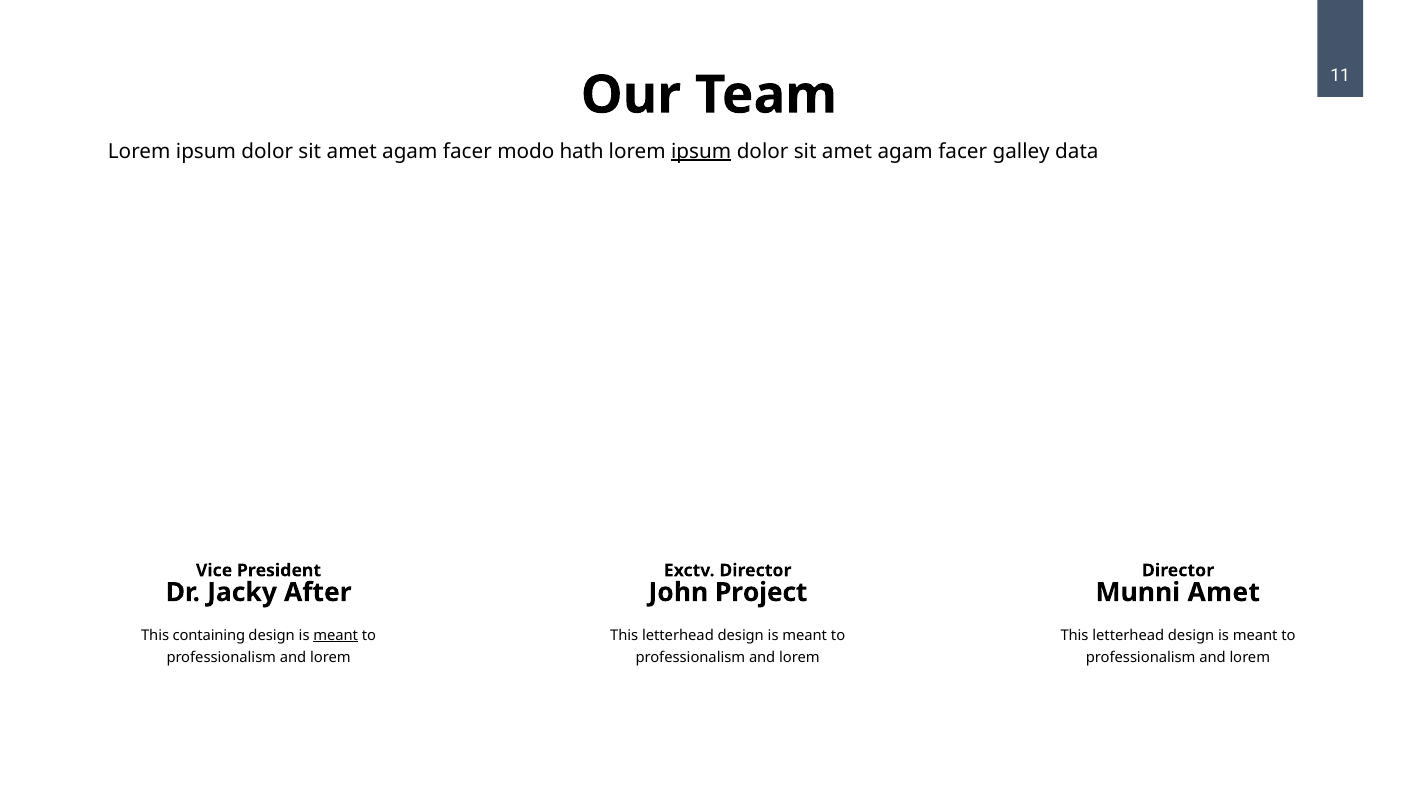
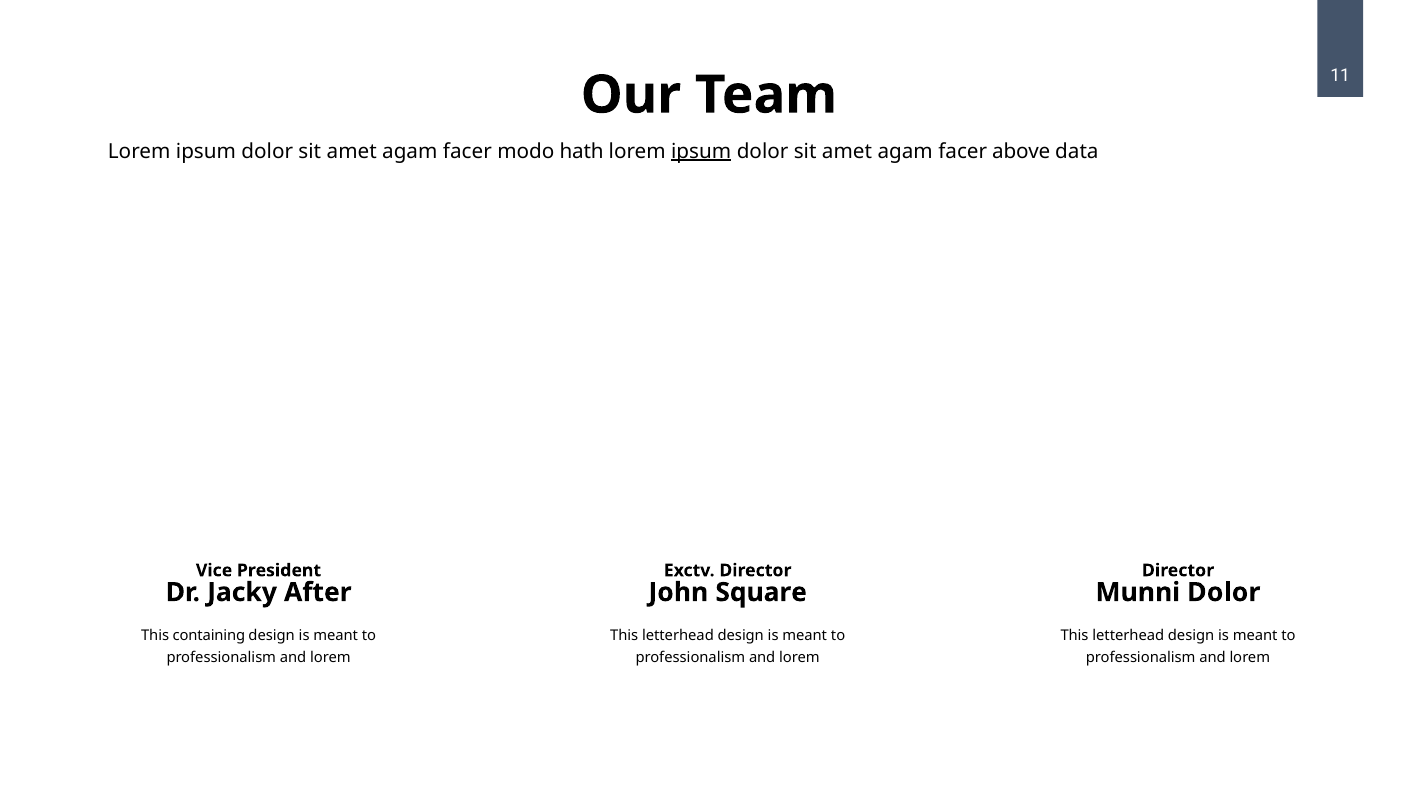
galley: galley -> above (1021, 151)
Project: Project -> Square (761, 592)
Munni Amet: Amet -> Dolor (1224, 592)
meant underline: present -> none (336, 635)
